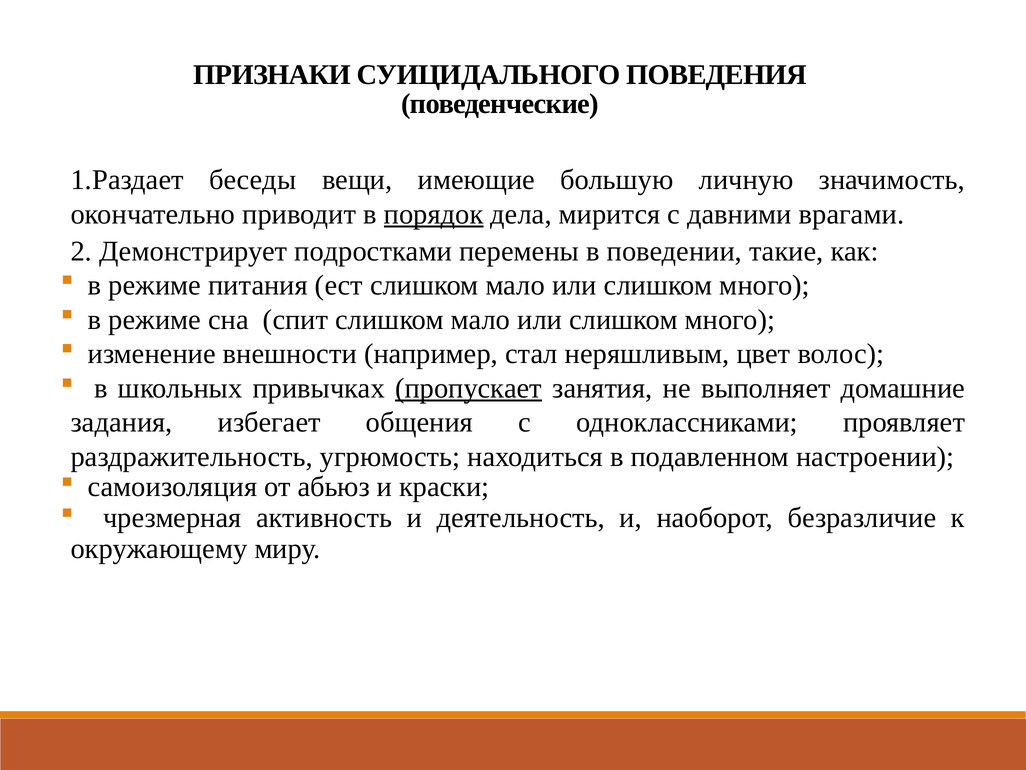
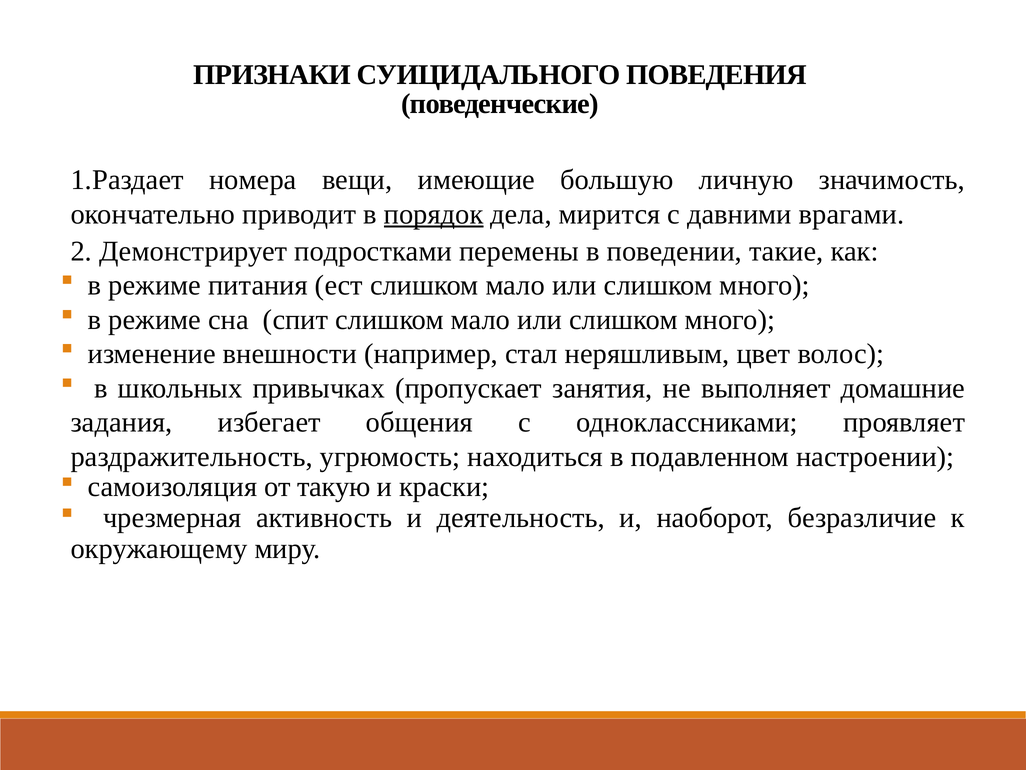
беседы: беседы -> номера (253, 180)
пропускает underline: present -> none (469, 388)
абьюз: абьюз -> такую (334, 487)
